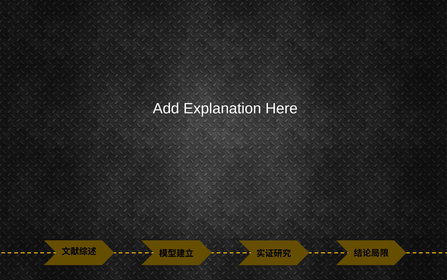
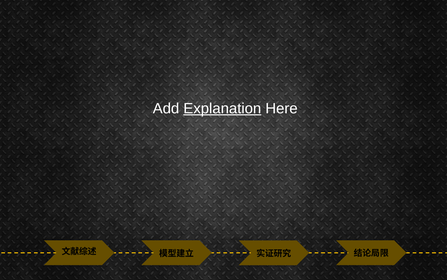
Explanation underline: none -> present (222, 108)
